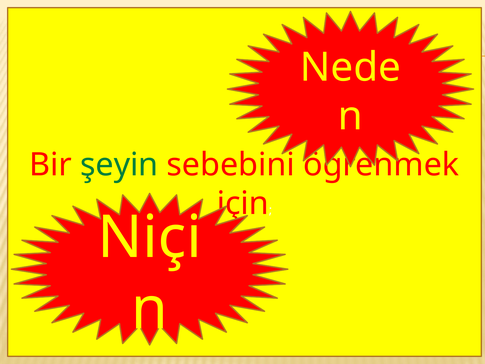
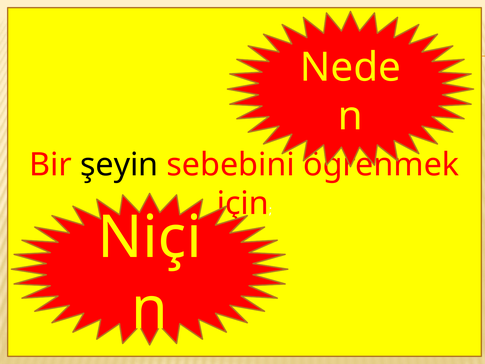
şeyin colour: green -> black (119, 165)
